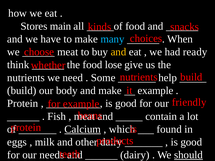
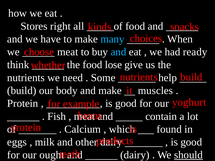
main: main -> right (60, 26)
and colour: yellow -> light blue (118, 52)
example: example -> muscles (155, 91)
friendly: friendly -> yoghurt (189, 102)
Calcium underline: present -> none (83, 129)
needs: needs -> ought (52, 155)
